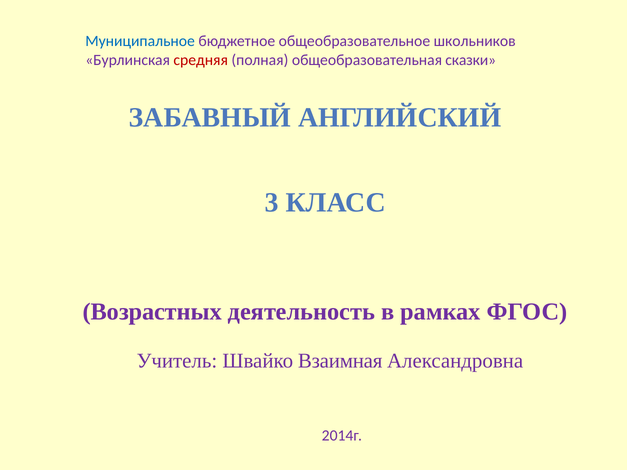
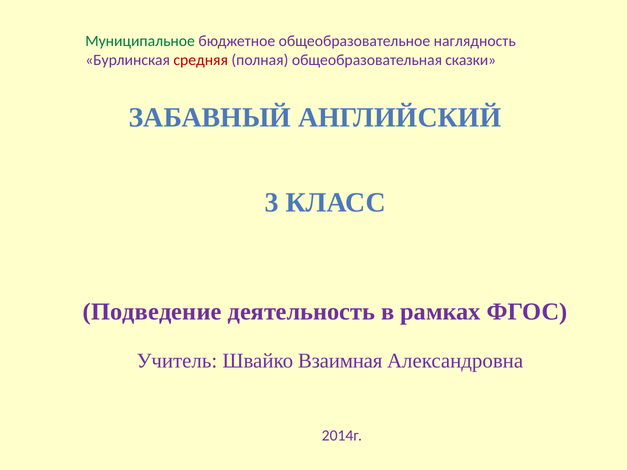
Муниципальное colour: blue -> green (140, 41)
школьников: школьников -> наглядность (475, 41)
Возрастных: Возрастных -> Подведение (152, 312)
